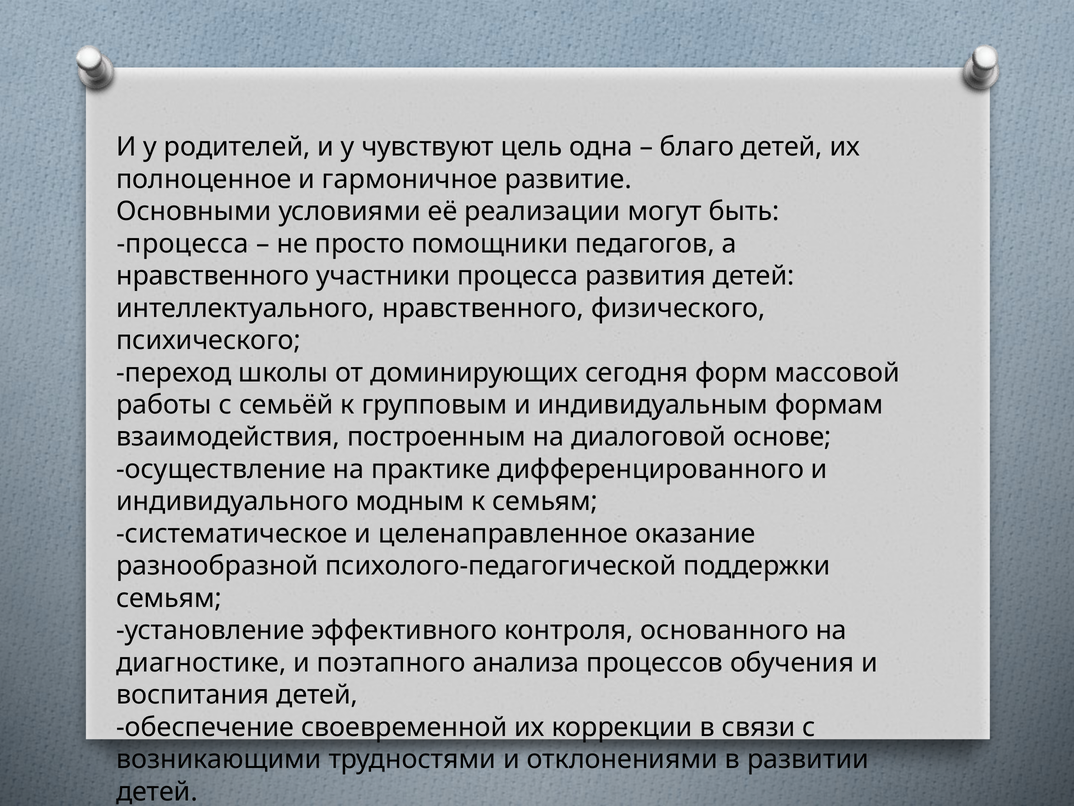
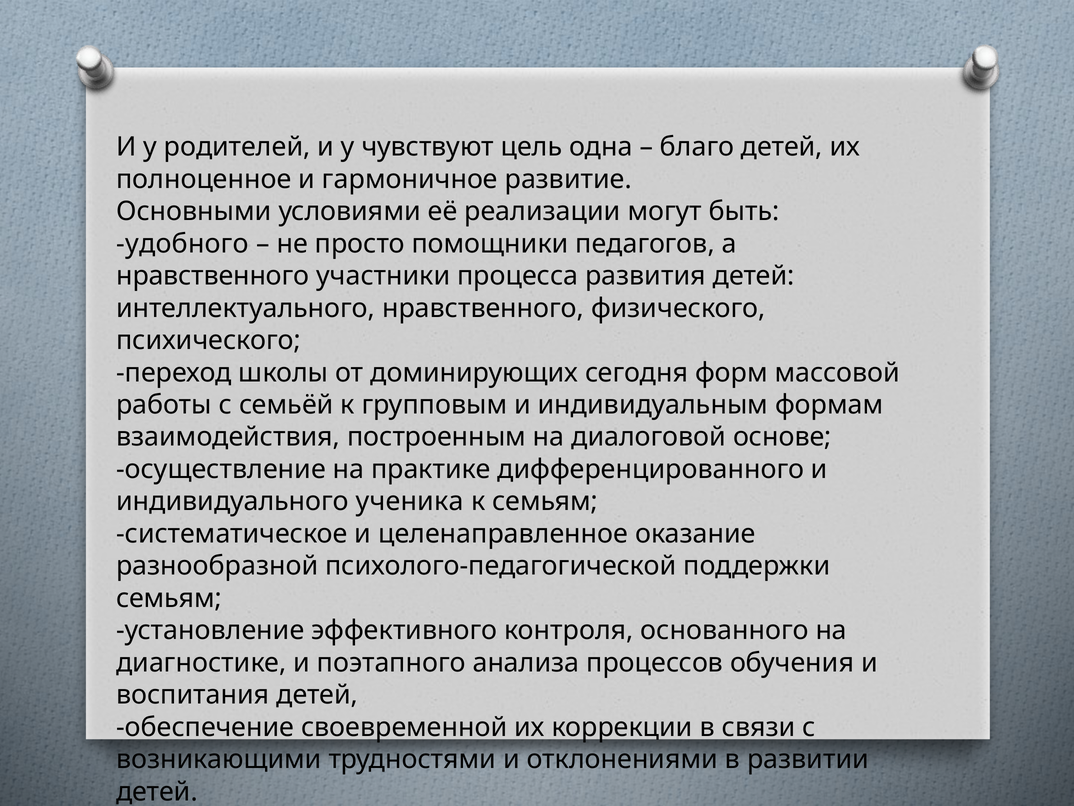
процесса: процесса -> удобного (183, 244)
модным: модным -> ученика (410, 501)
